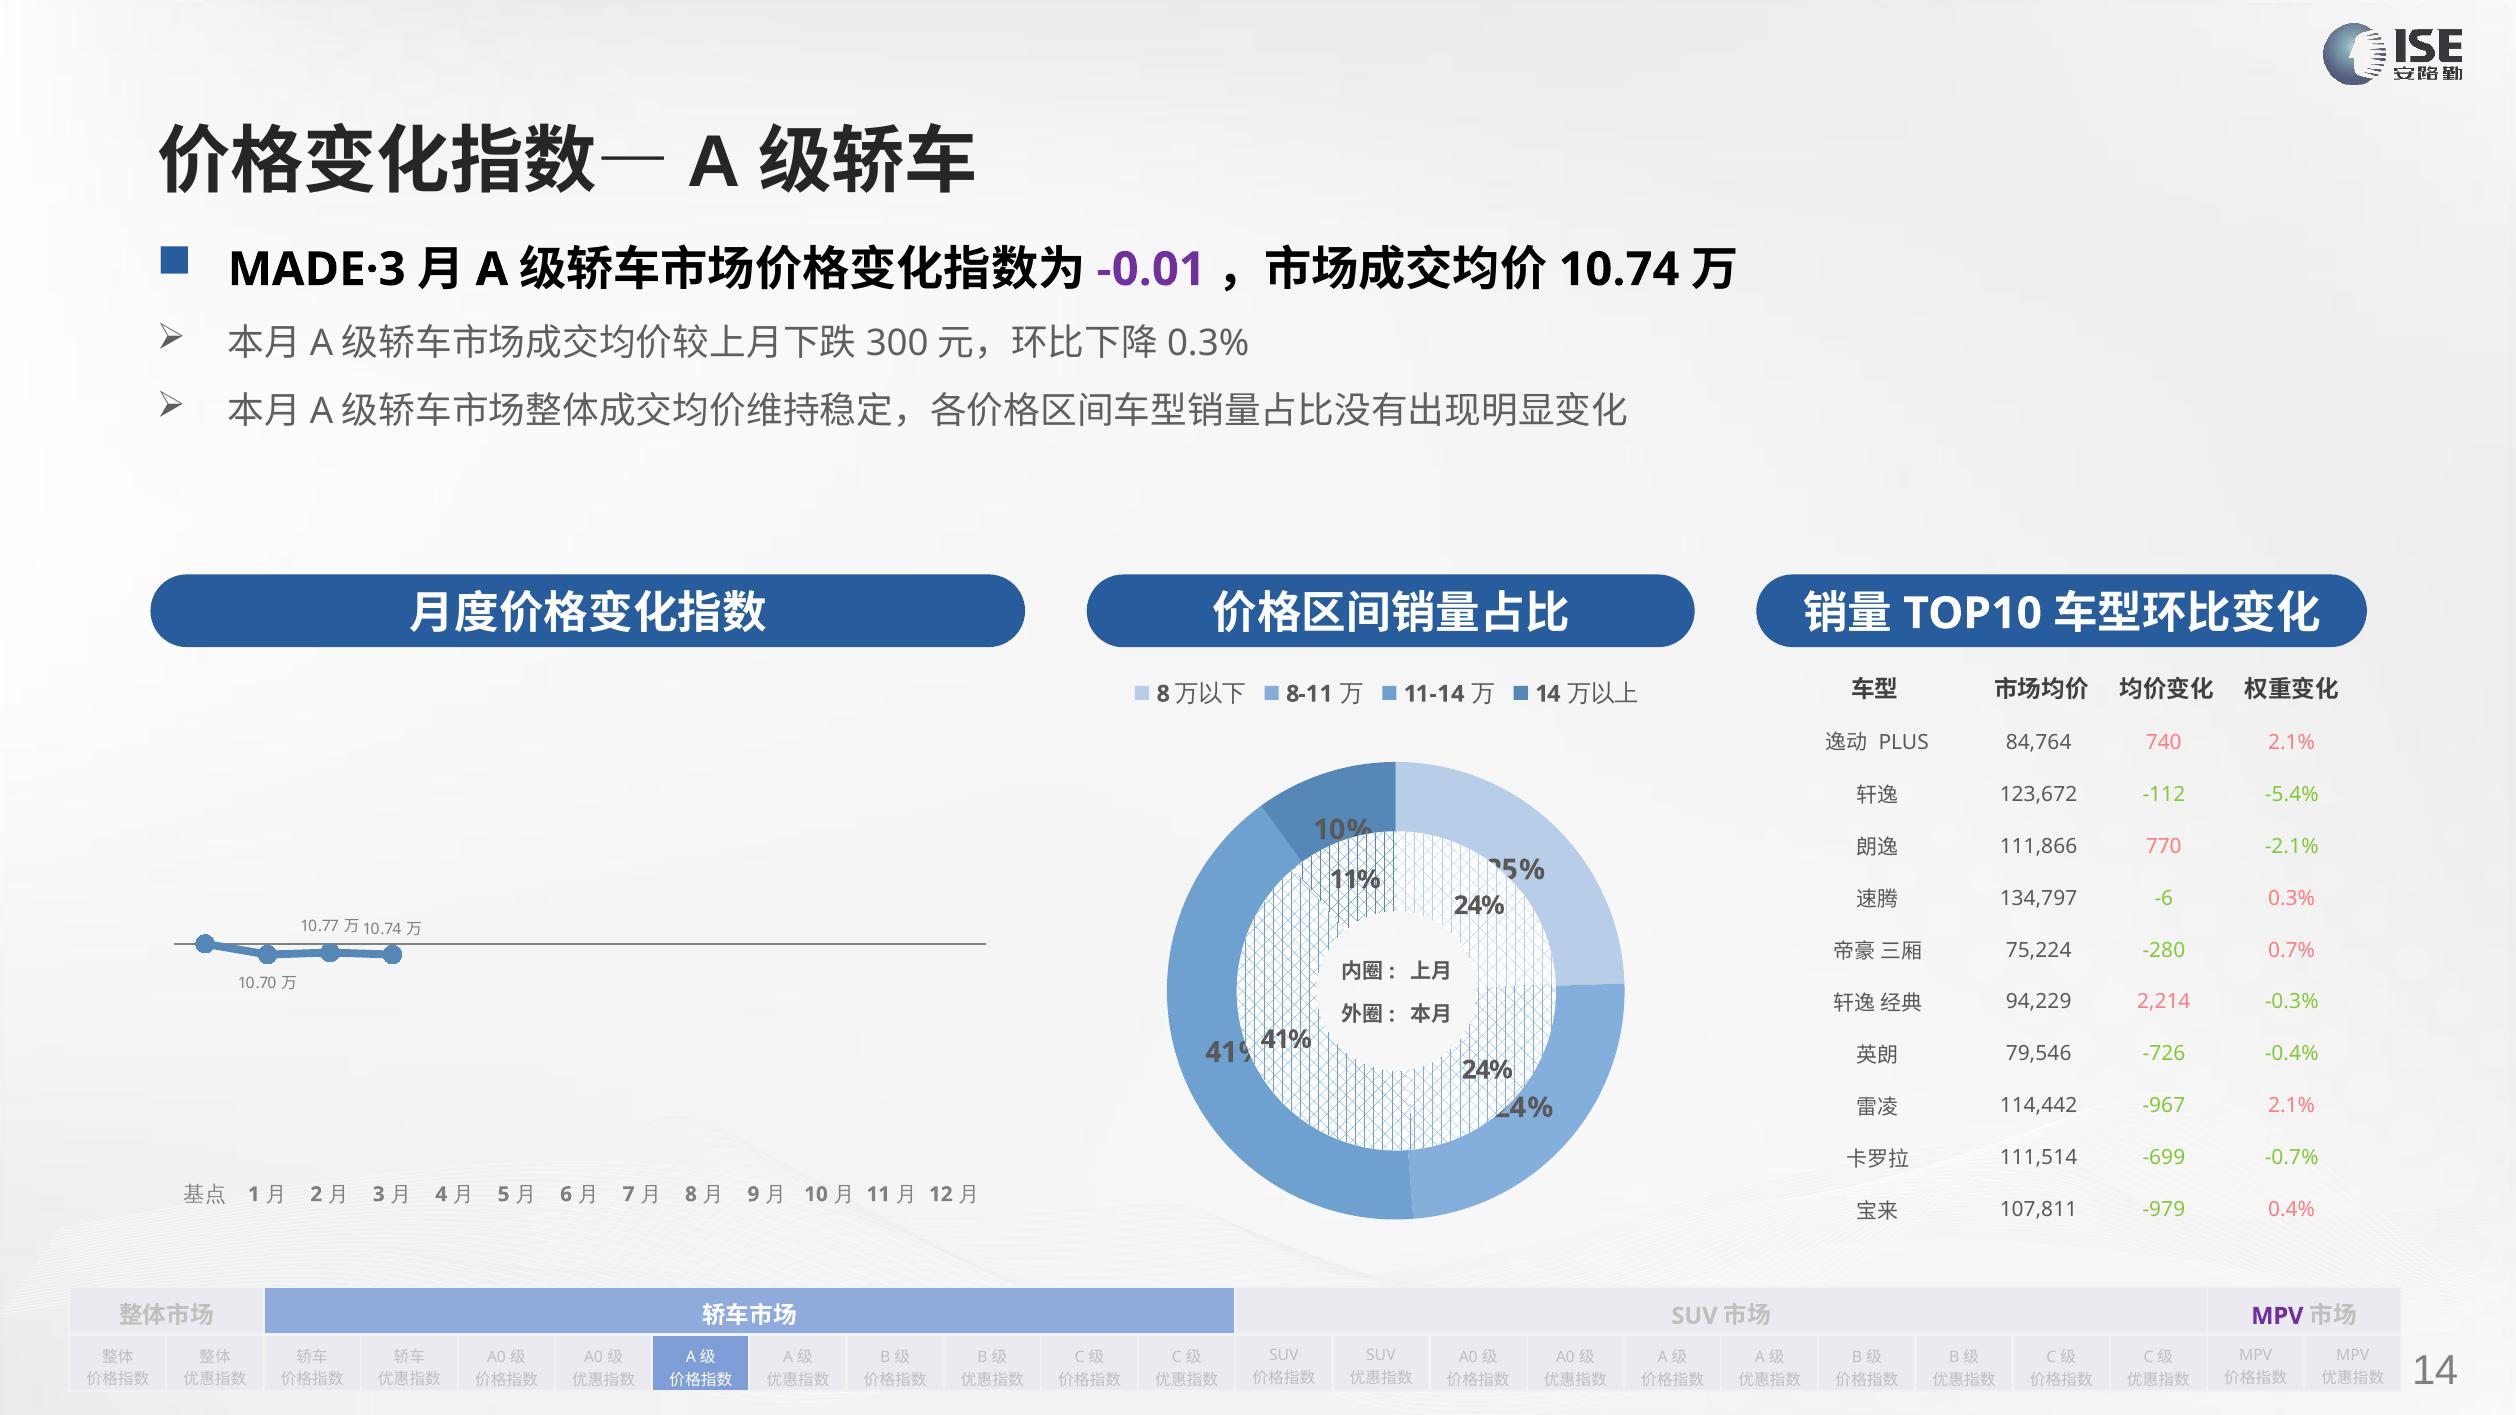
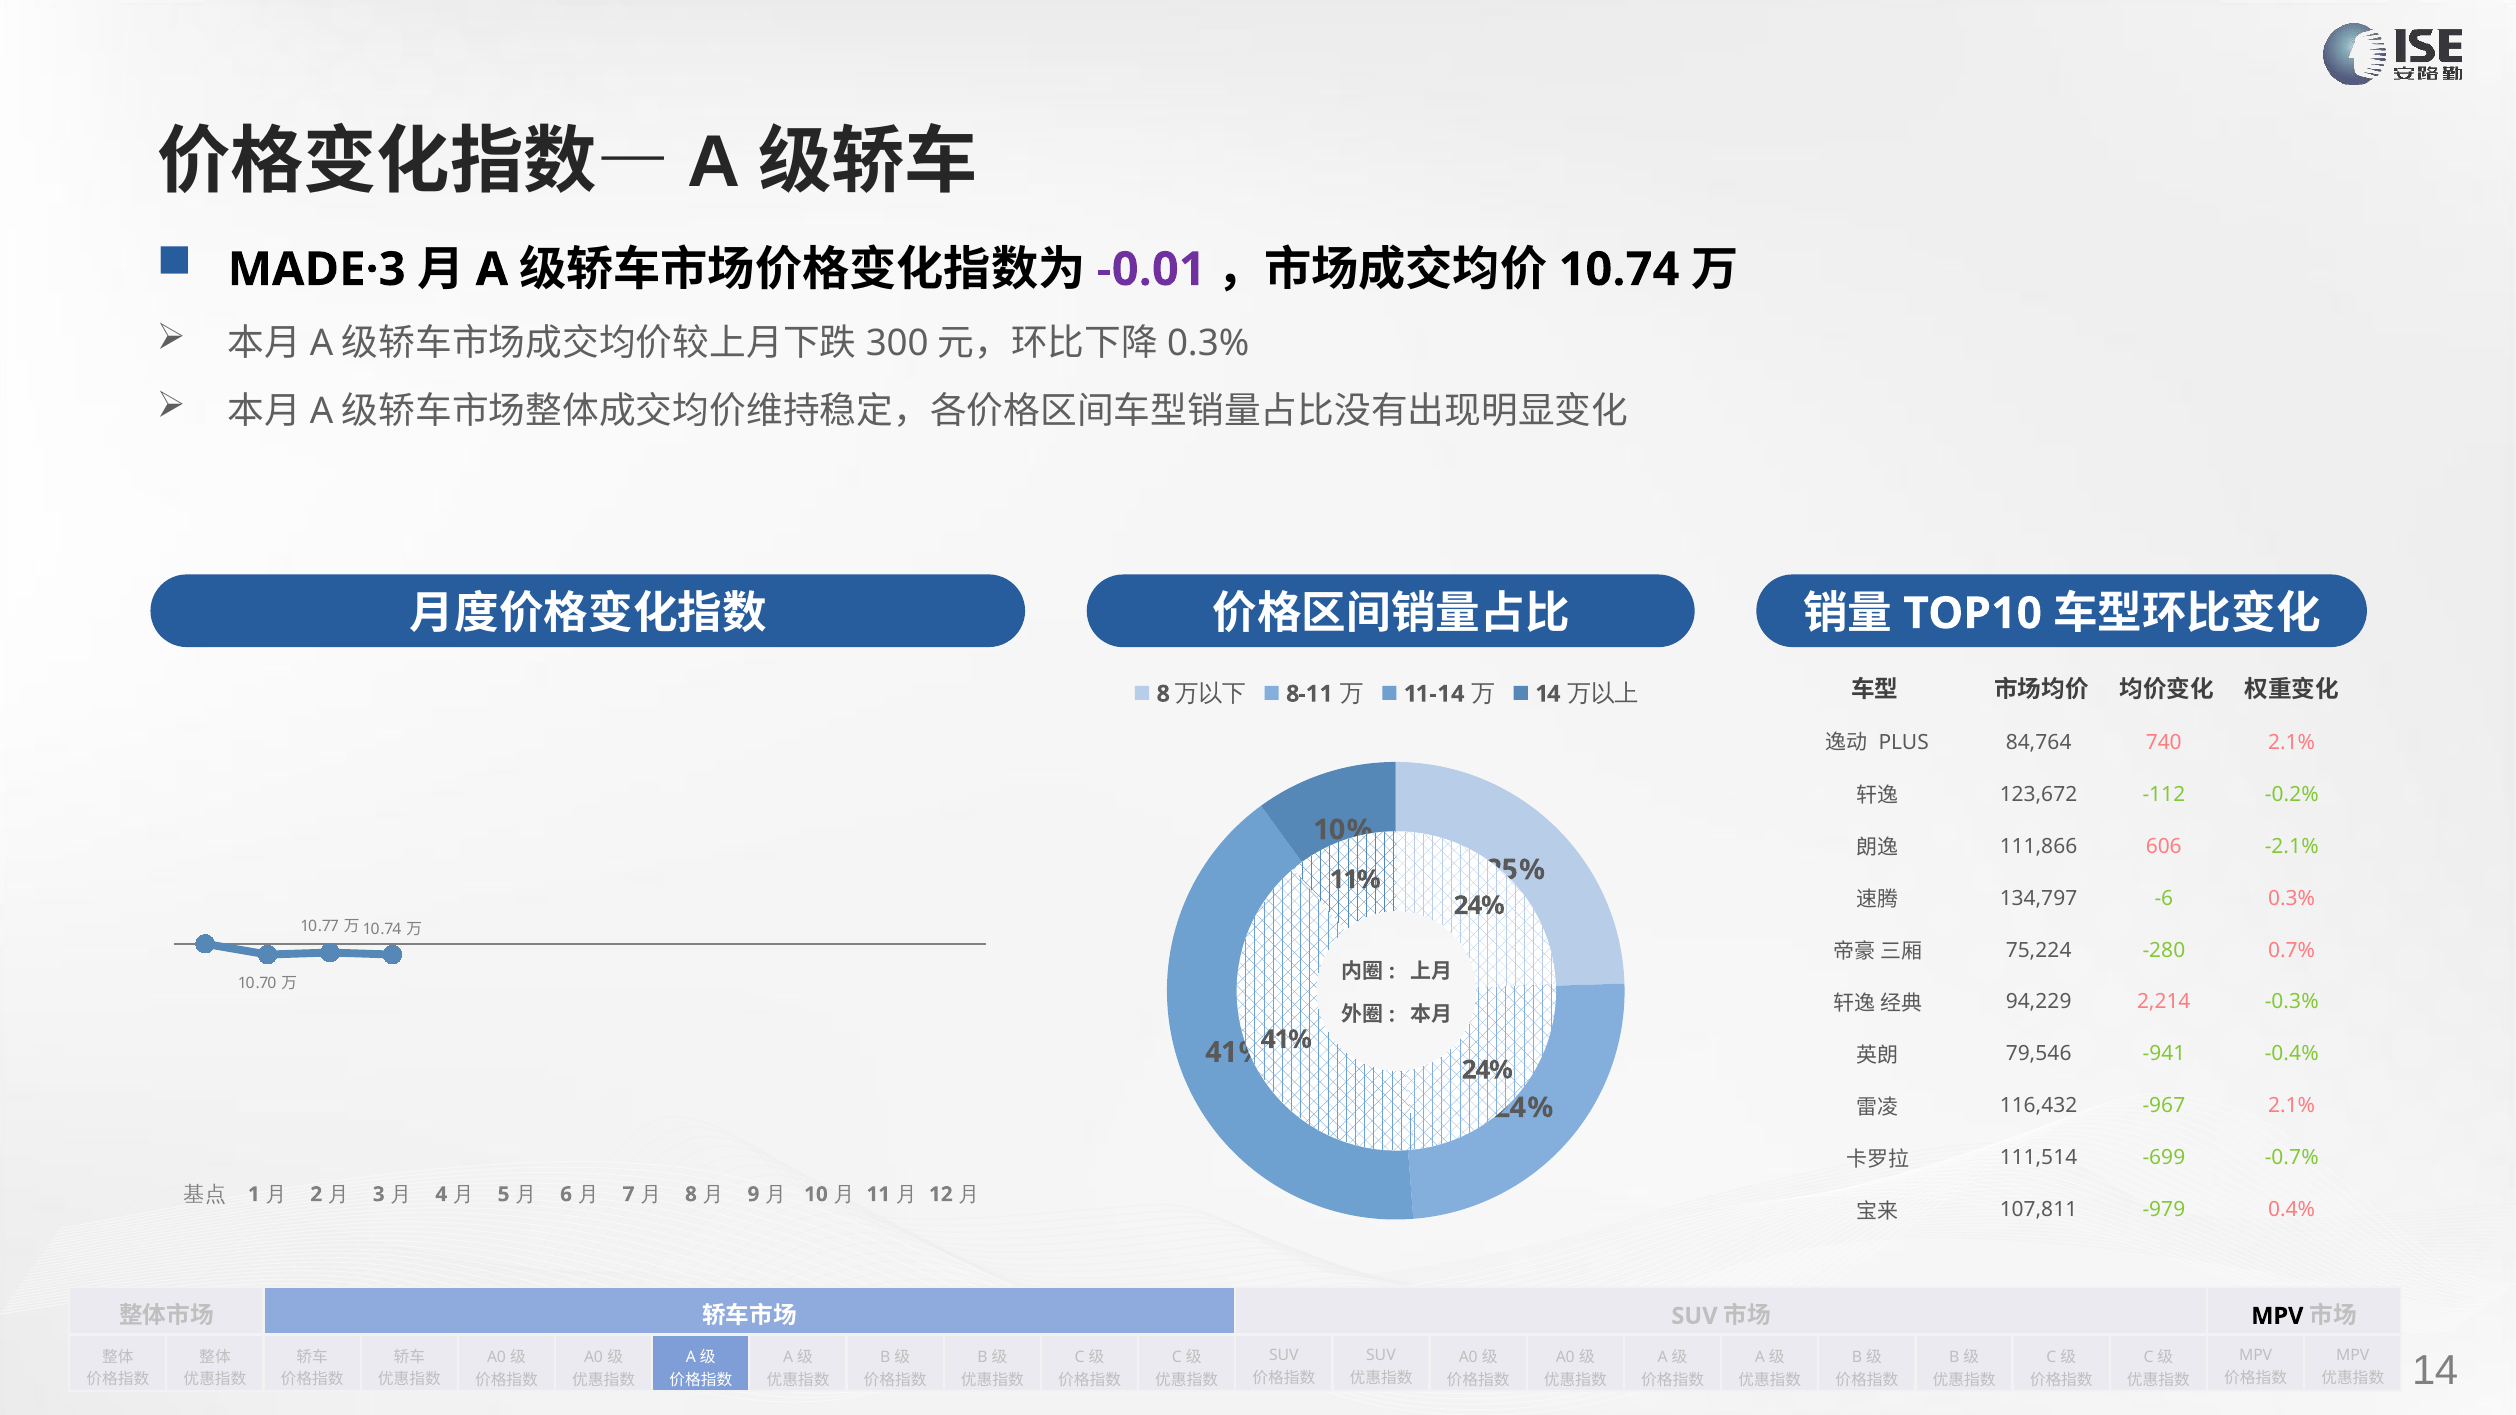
-5.4%: -5.4% -> -0.2% (2292, 794)
770: 770 -> 606 (2164, 846)
-726: -726 -> -941 (2164, 1054)
114,442: 114,442 -> 116,432 (2039, 1106)
MPV colour: purple -> black (2277, 1316)
